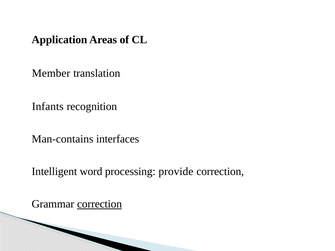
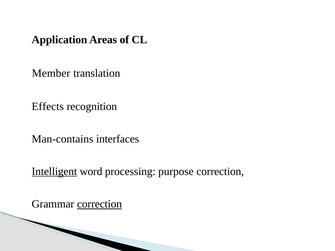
Infants: Infants -> Effects (48, 106)
Intelligent underline: none -> present (54, 172)
provide: provide -> purpose (176, 172)
